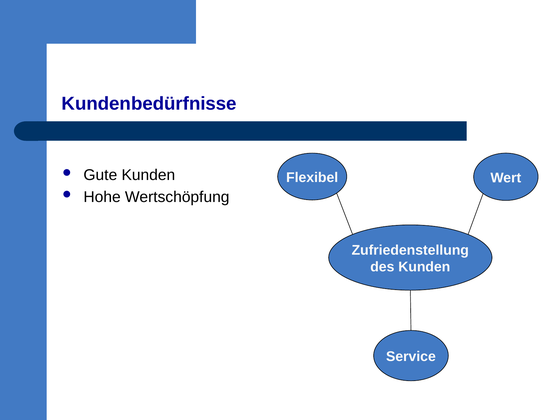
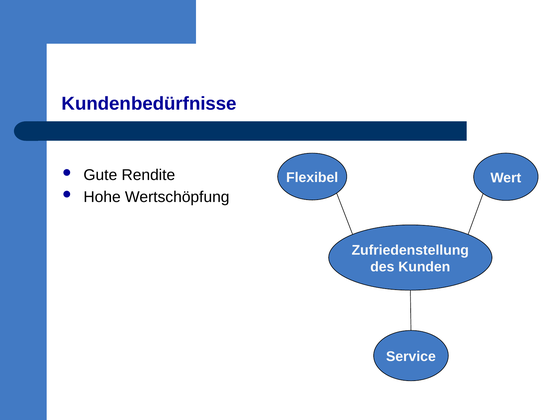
Gute Kunden: Kunden -> Rendite (148, 175)
